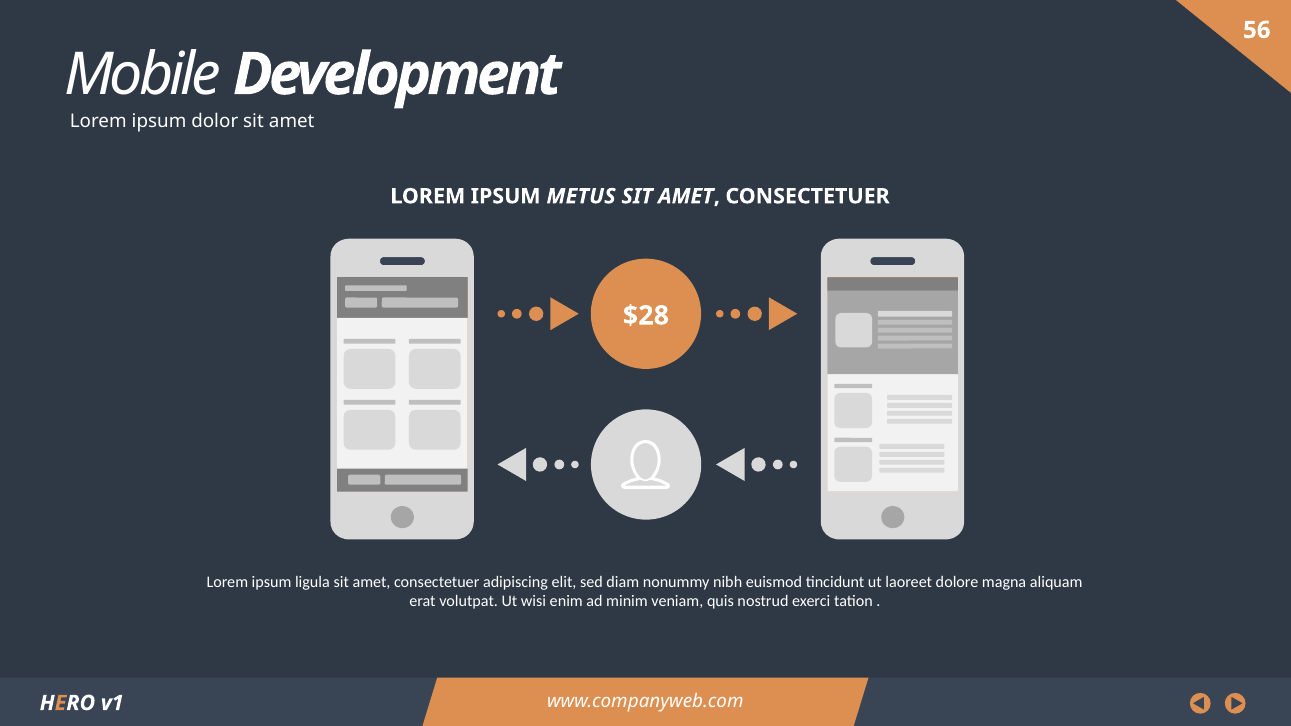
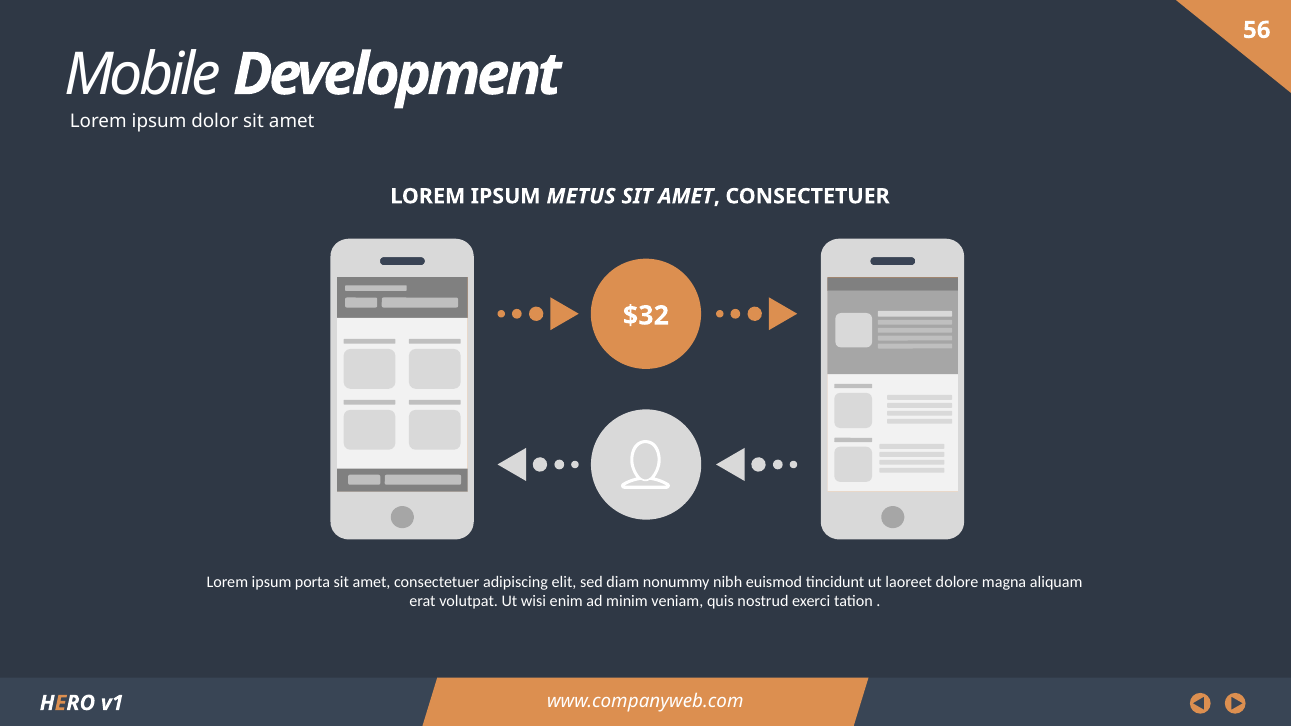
$28: $28 -> $32 (646, 316)
ligula: ligula -> porta (313, 582)
